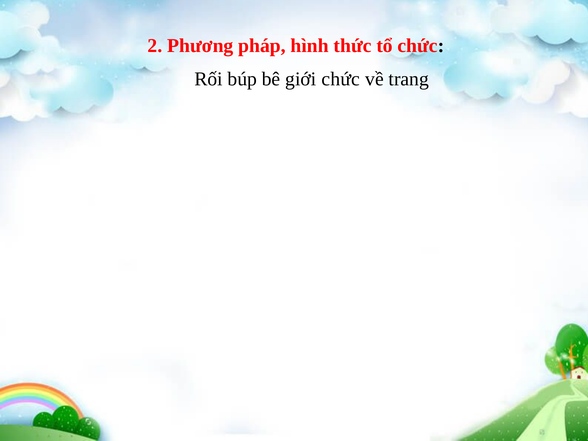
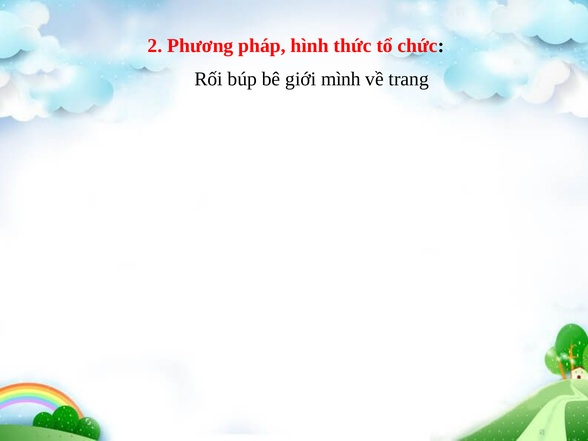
giới chức: chức -> mình (341, 79)
